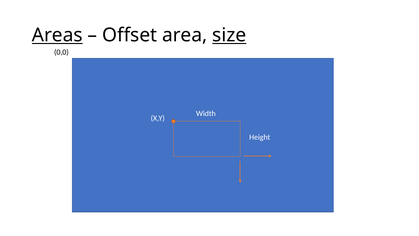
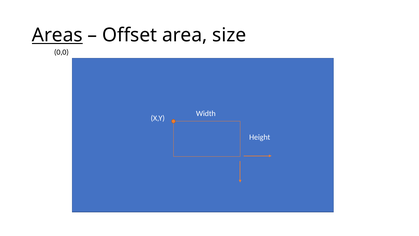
size underline: present -> none (229, 35)
